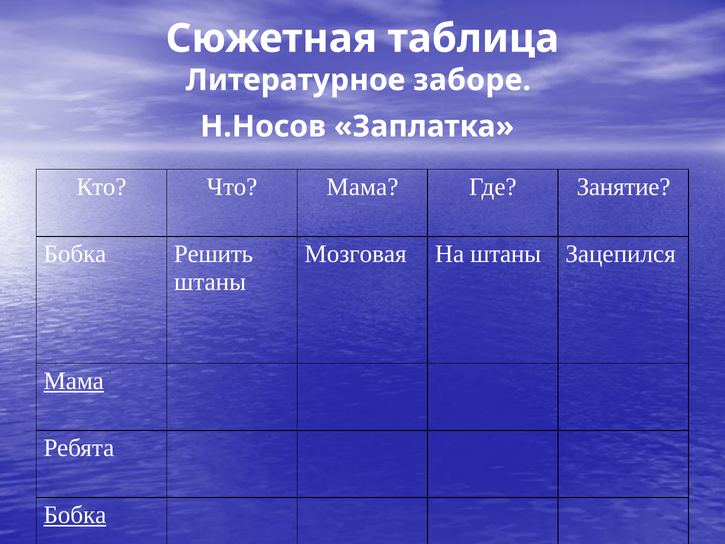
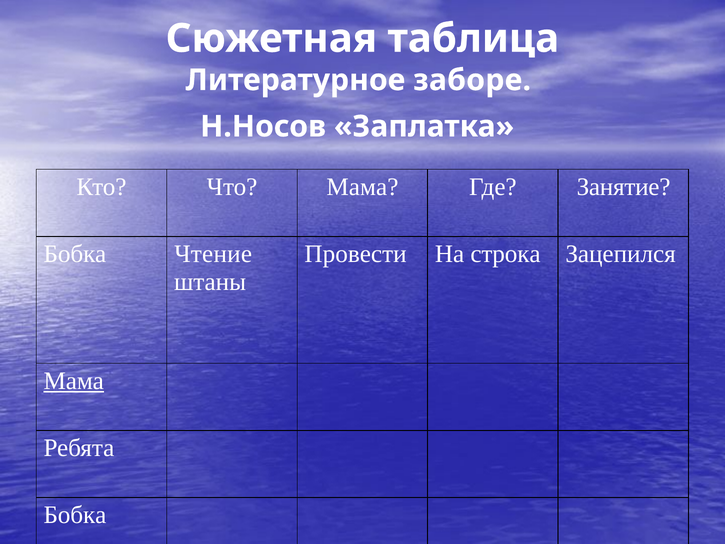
Решить: Решить -> Чтение (213, 254)
Мозговая: Мозговая -> Провести (356, 254)
На штаны: штаны -> строка (506, 254)
Бобка underline: present -> none (75, 515)
